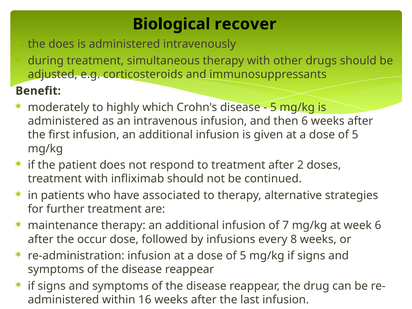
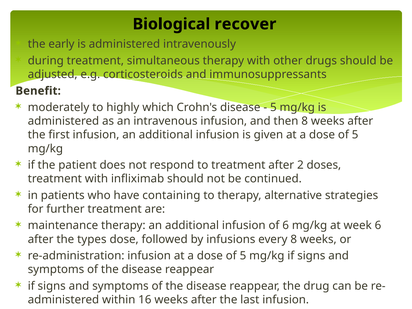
the does: does -> early (61, 44)
then 6: 6 -> 8 (305, 121)
associated: associated -> containing (171, 195)
of 7: 7 -> 6 (286, 225)
occur: occur -> types (92, 239)
